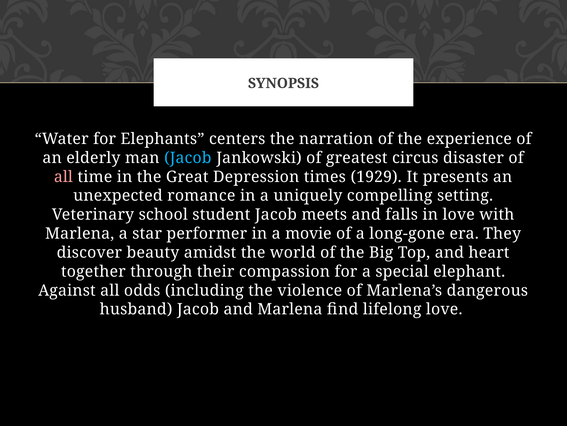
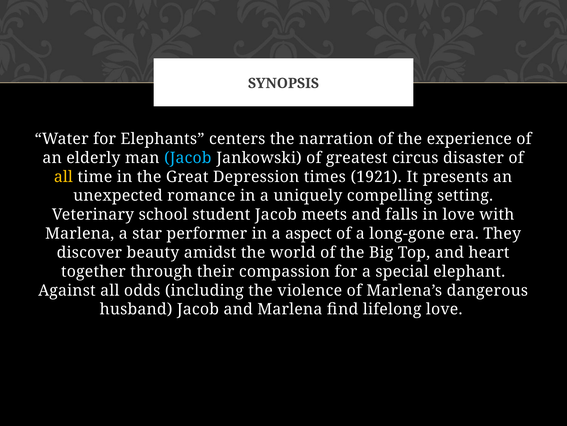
all colour: pink -> yellow (63, 177)
1929: 1929 -> 1921 (376, 177)
movie: movie -> aspect (308, 233)
